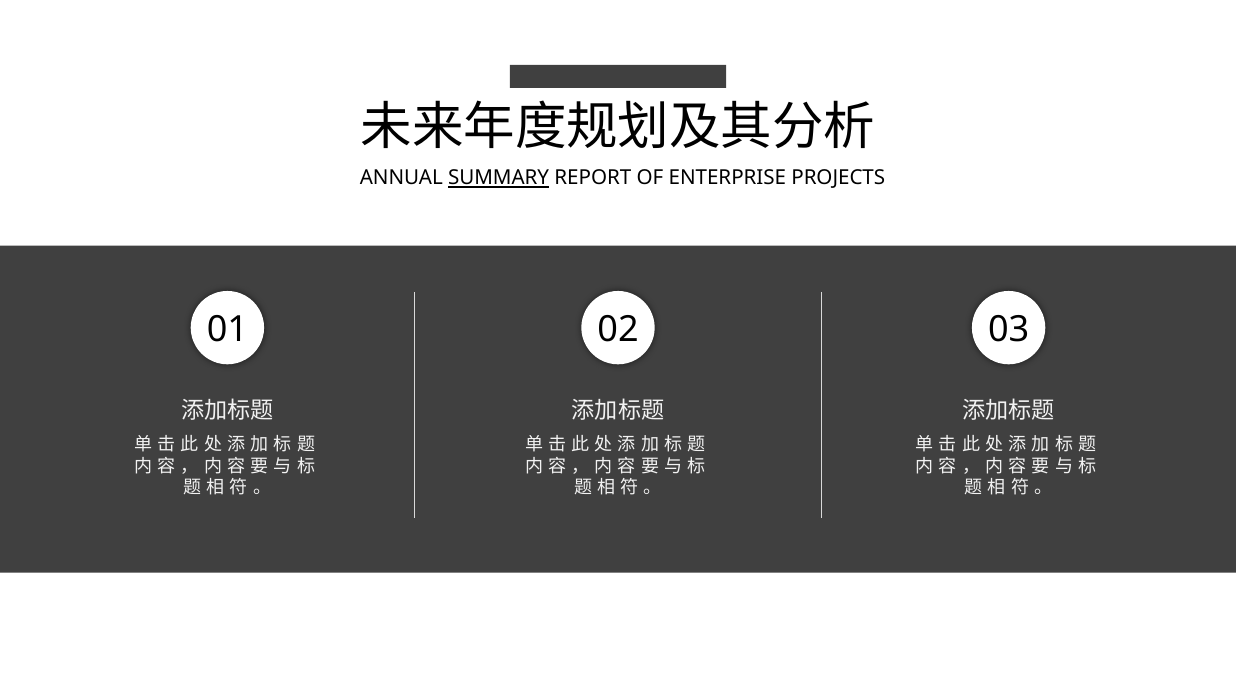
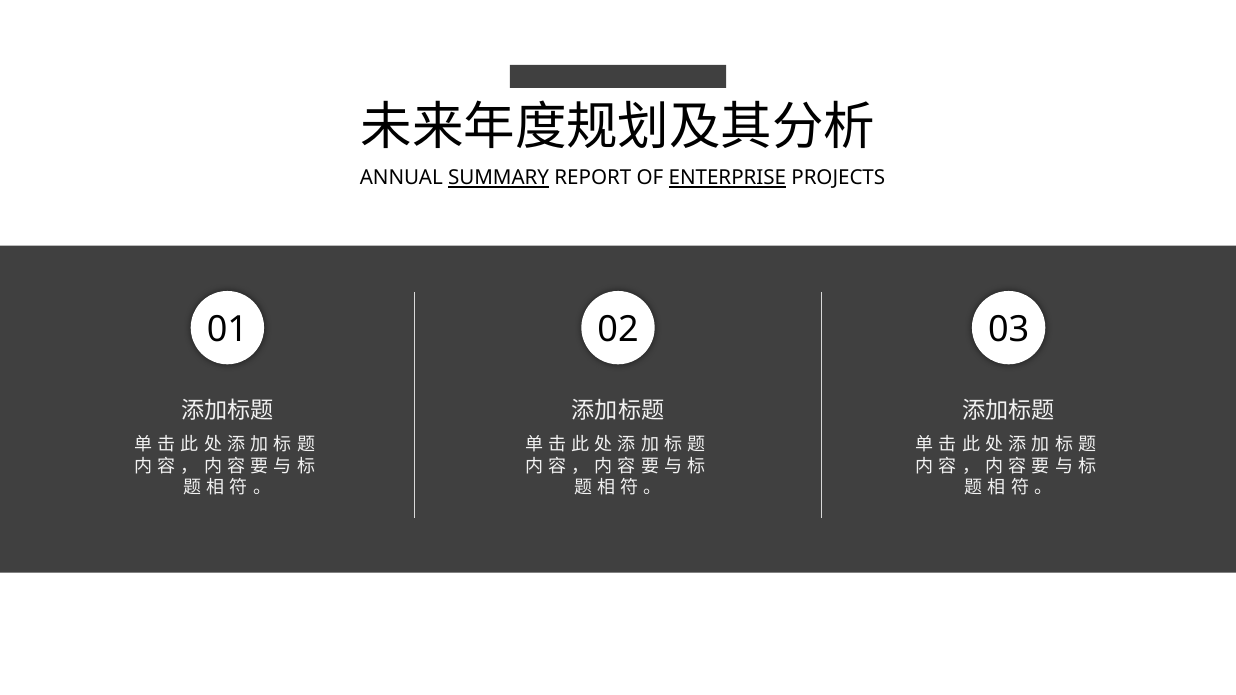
ENTERPRISE underline: none -> present (727, 178)
